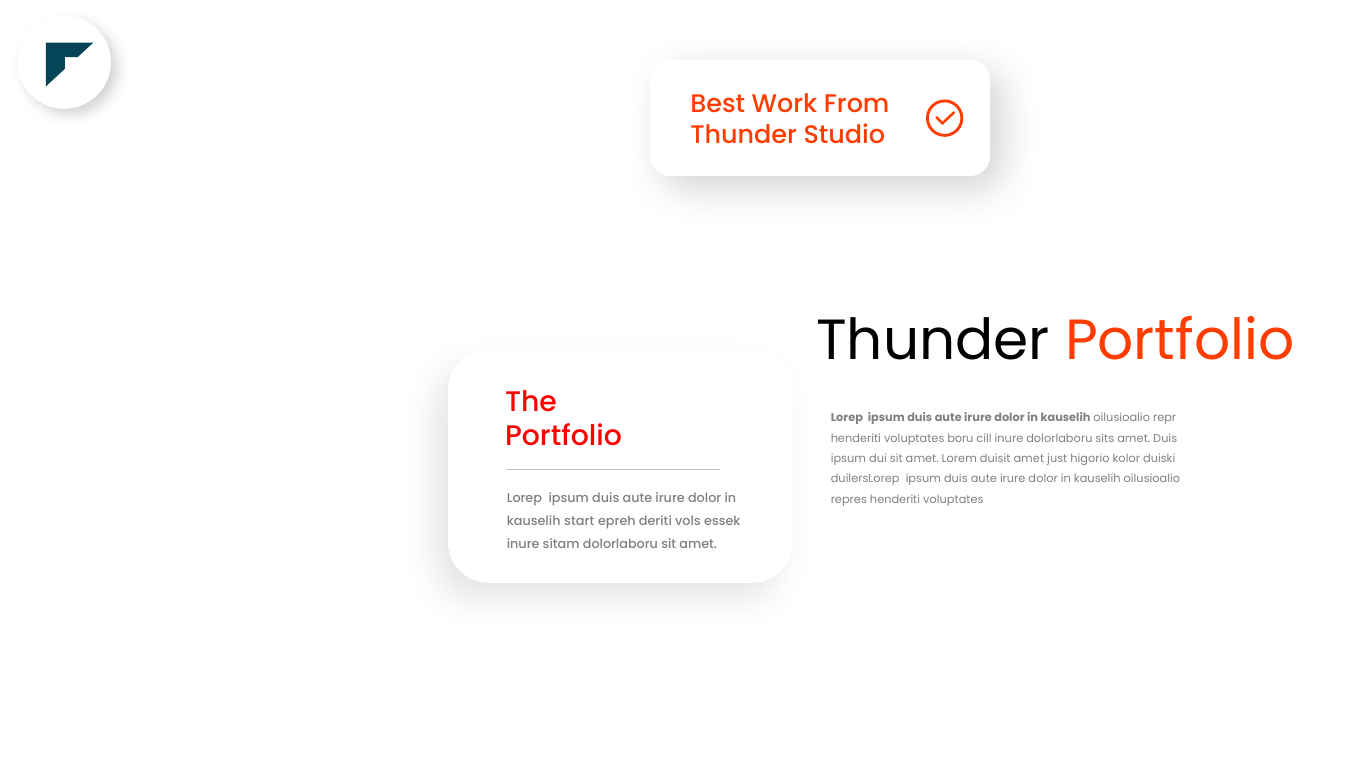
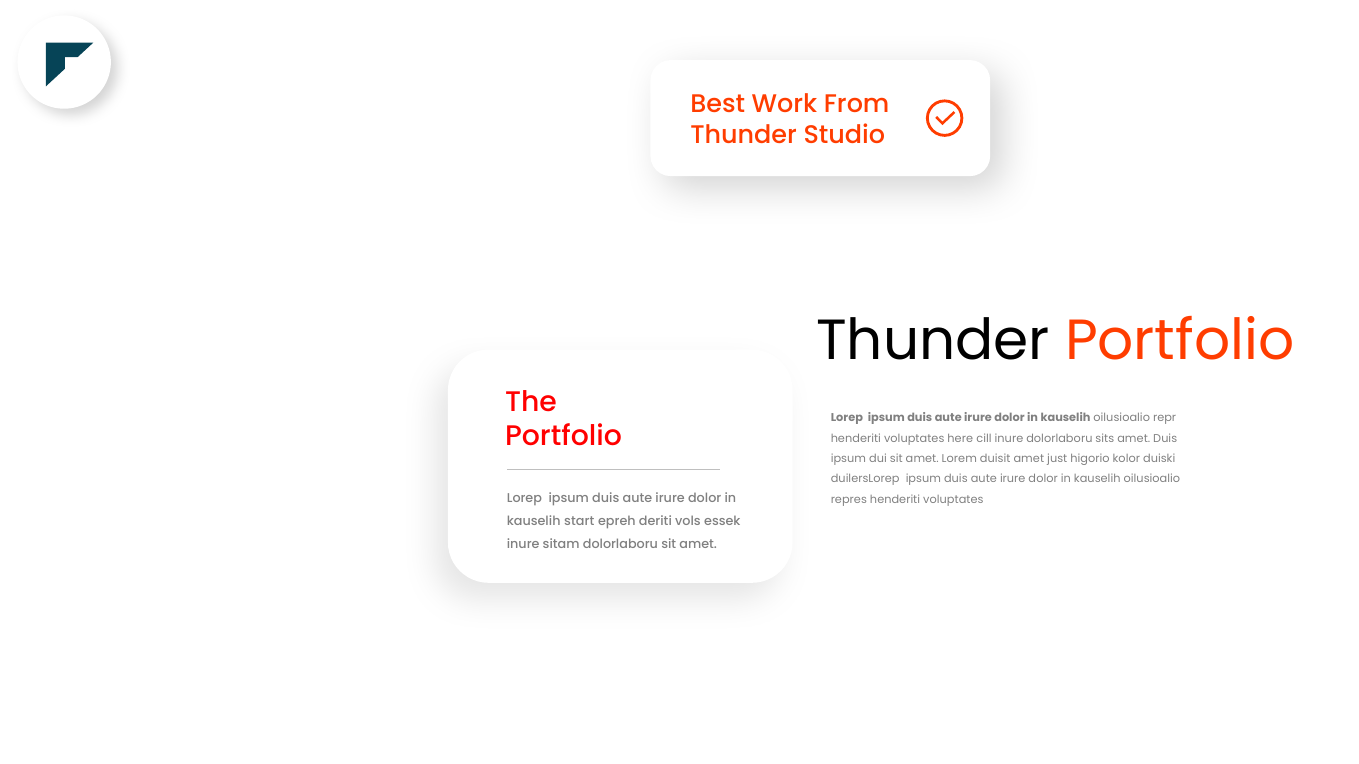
boru: boru -> here (960, 439)
